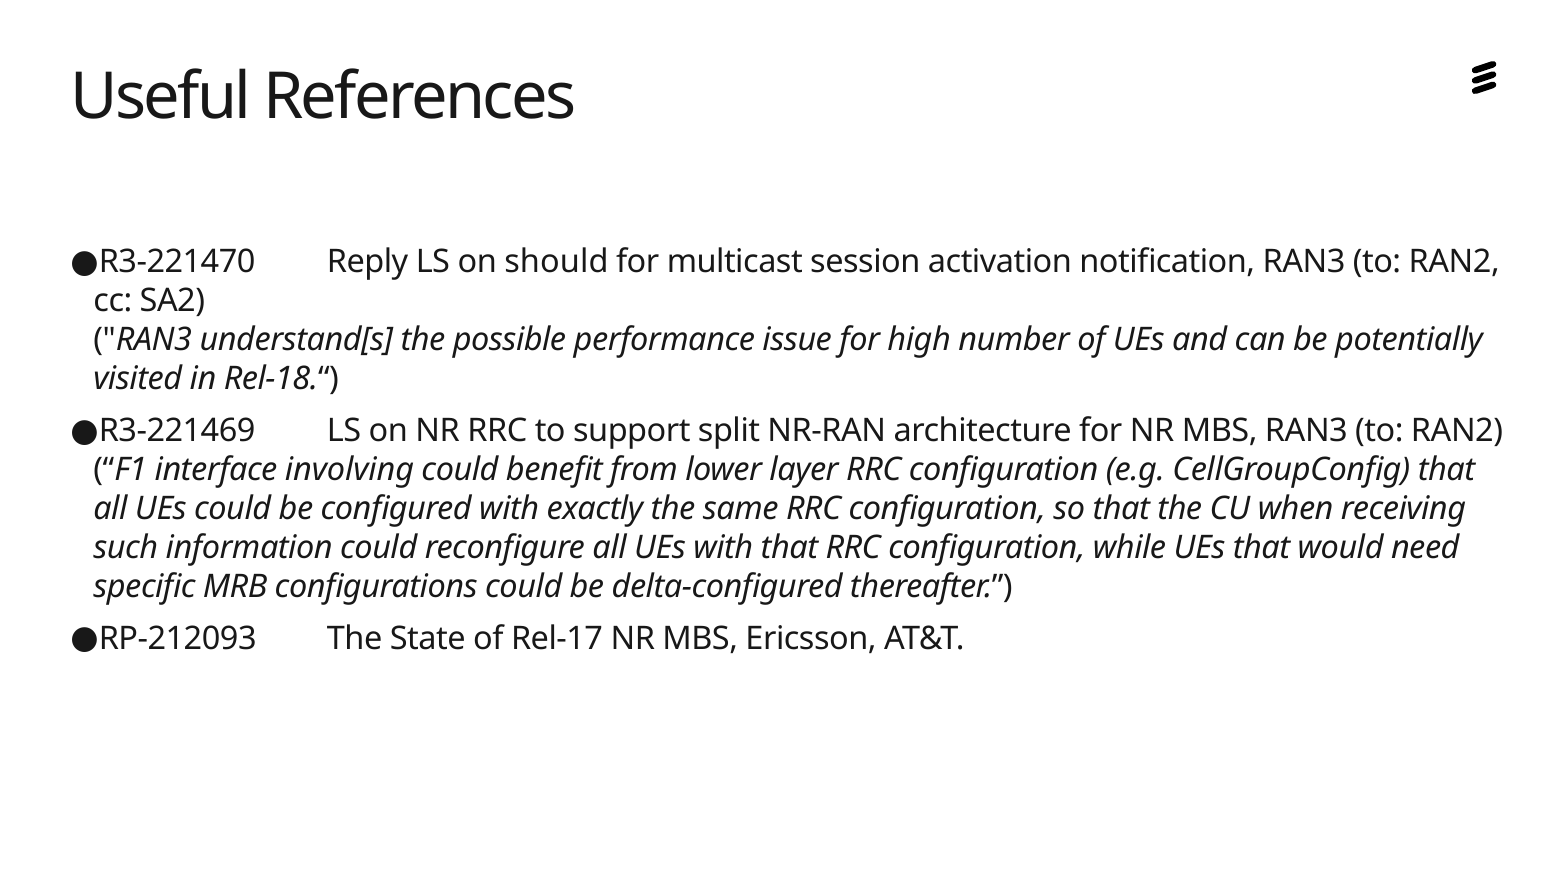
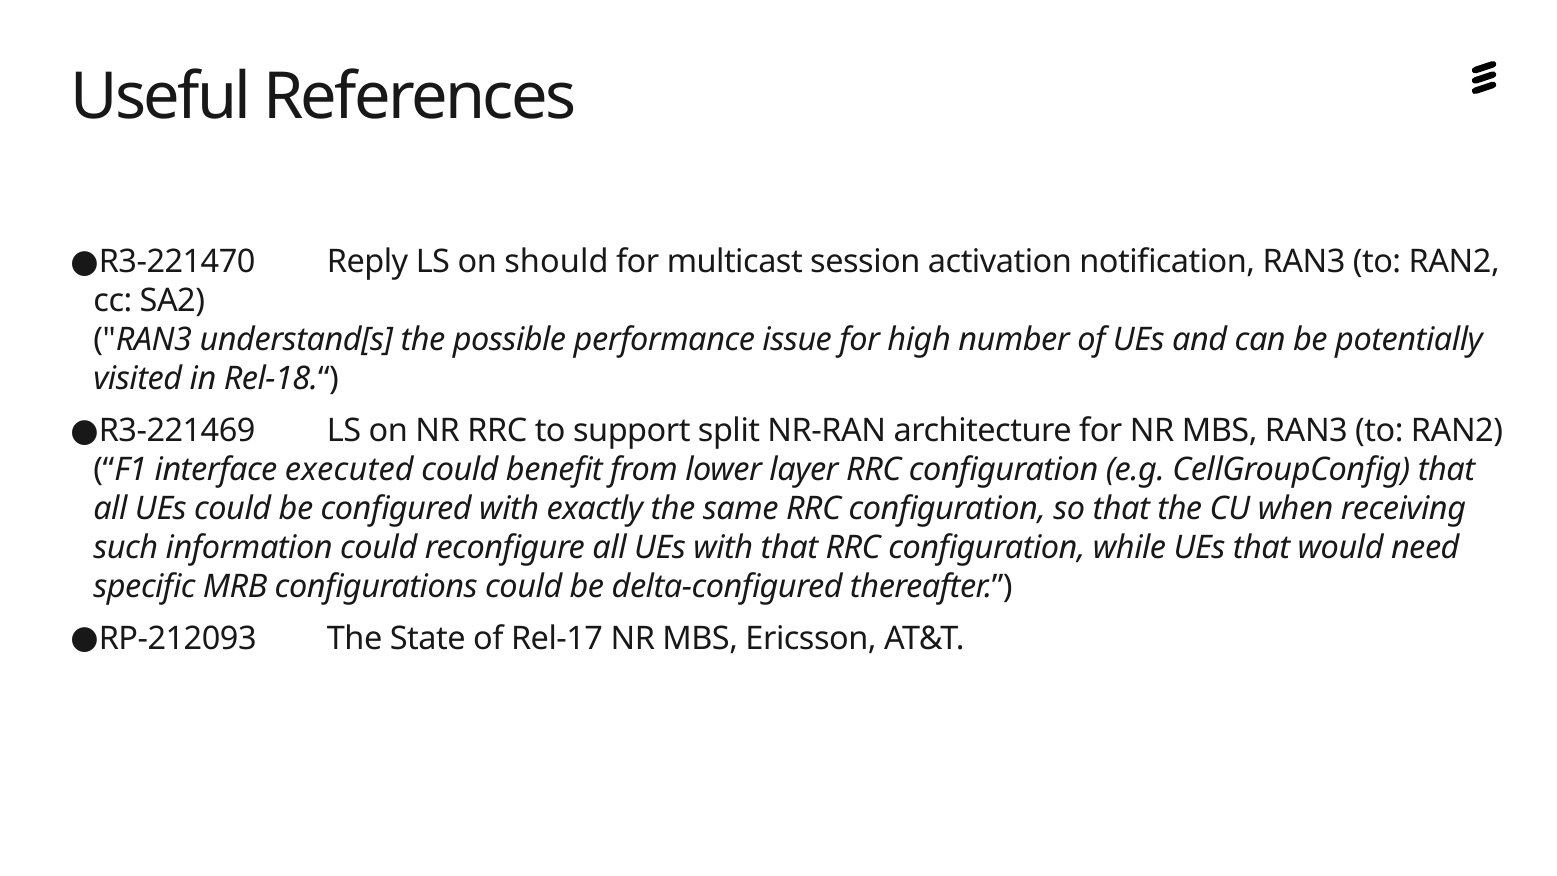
involving: involving -> executed (349, 470)
